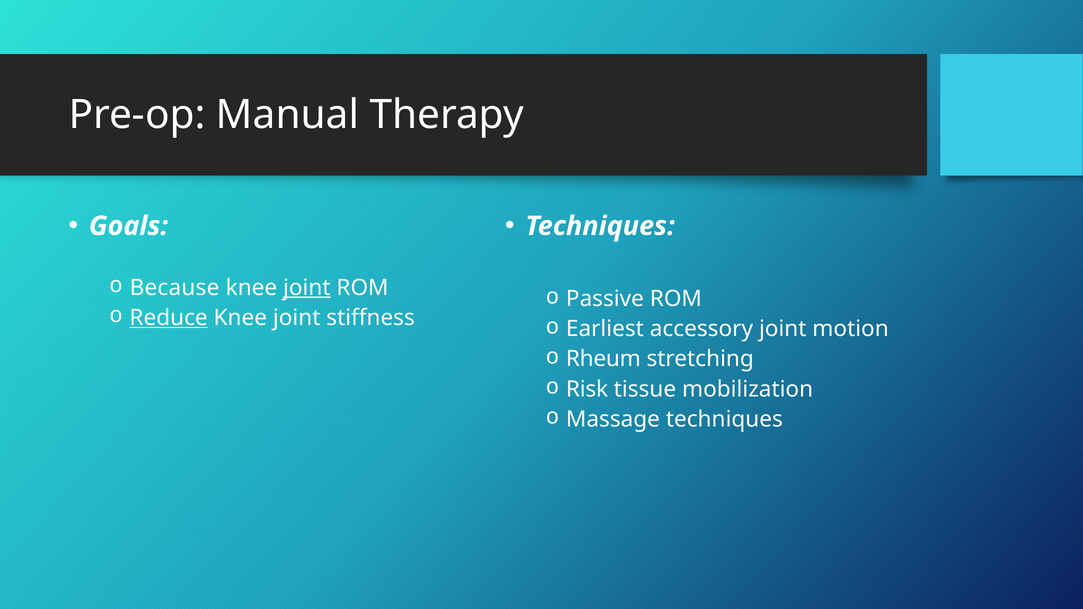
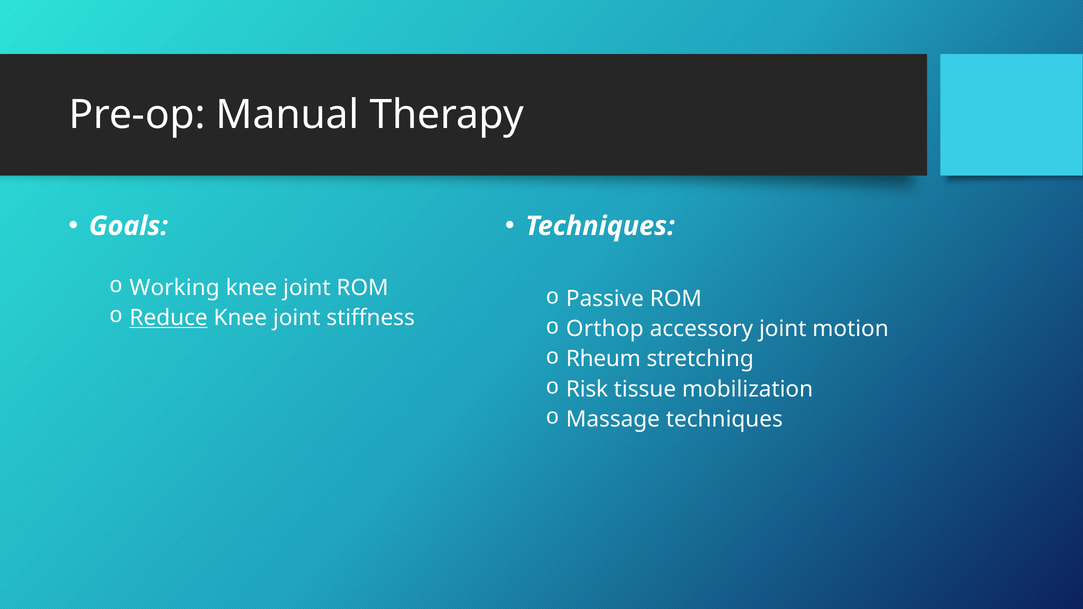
Because: Because -> Working (175, 288)
joint underline: present -> none (307, 288)
Earliest: Earliest -> Orthop (605, 329)
